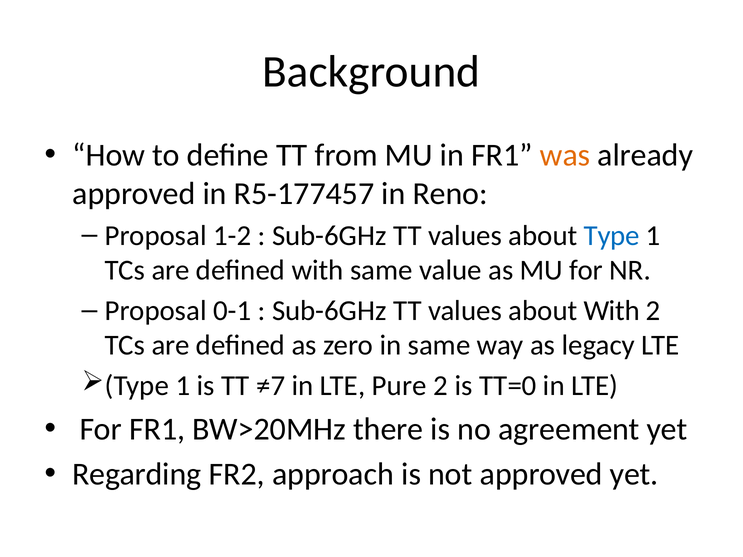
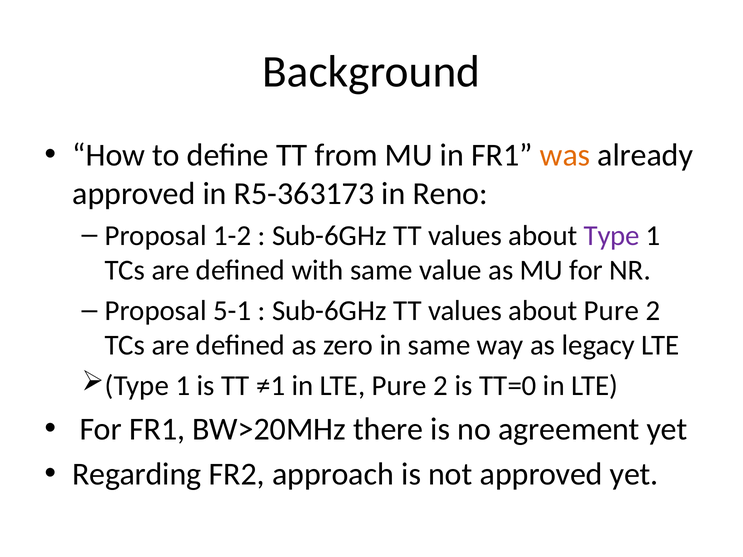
R5-177457: R5-177457 -> R5-363173 (304, 194)
Type colour: blue -> purple (612, 236)
0-1: 0-1 -> 5-1 (232, 311)
about With: With -> Pure (611, 311)
≠7: ≠7 -> ≠1 (271, 386)
